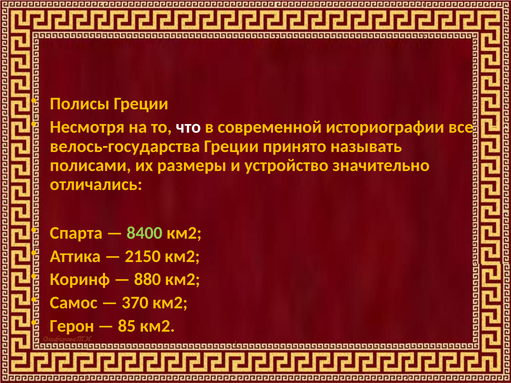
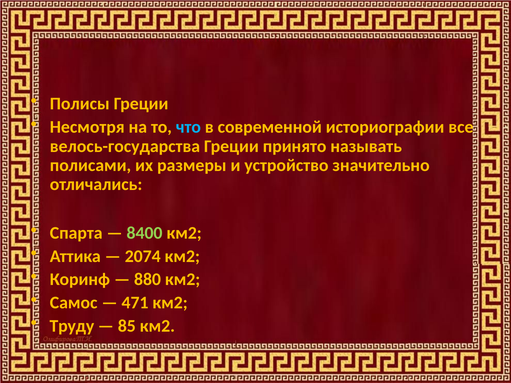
что colour: white -> light blue (188, 127)
2150: 2150 -> 2074 (143, 256)
370: 370 -> 471 (135, 303)
Герон: Герон -> Труду (72, 326)
